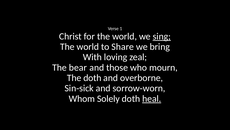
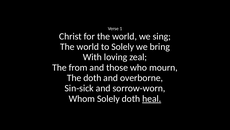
sing underline: present -> none (162, 36)
to Share: Share -> Solely (123, 47)
bear: bear -> from (78, 67)
